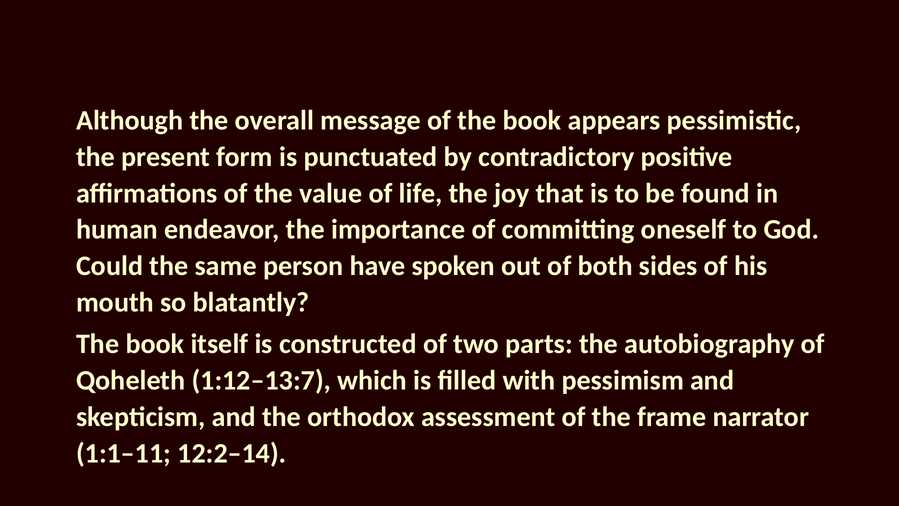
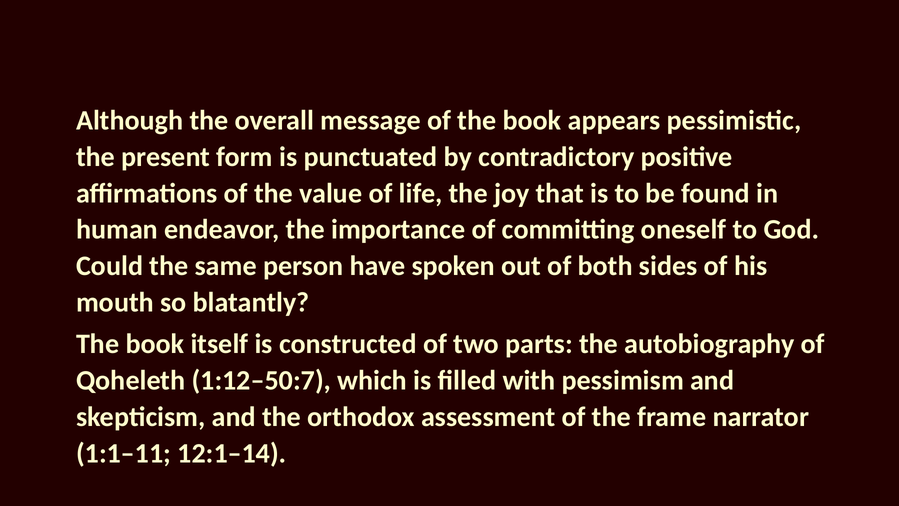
1:12–13:7: 1:12–13:7 -> 1:12–50:7 (261, 380)
12:2–14: 12:2–14 -> 12:1–14 (232, 453)
